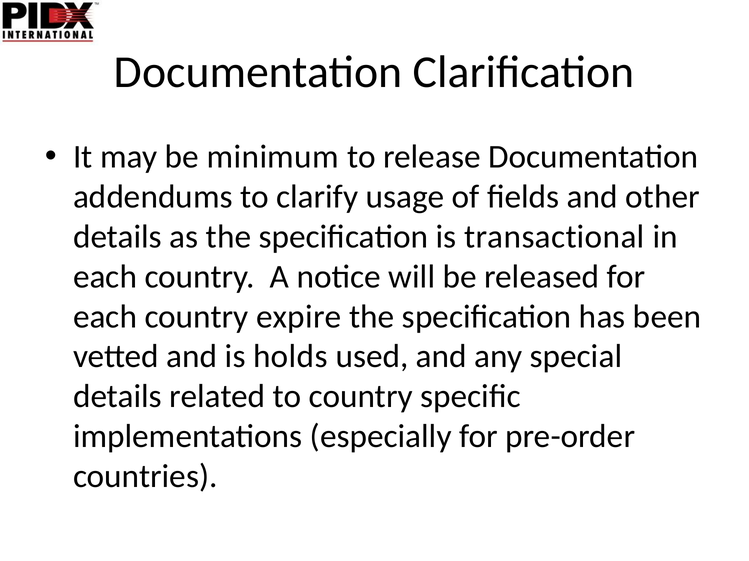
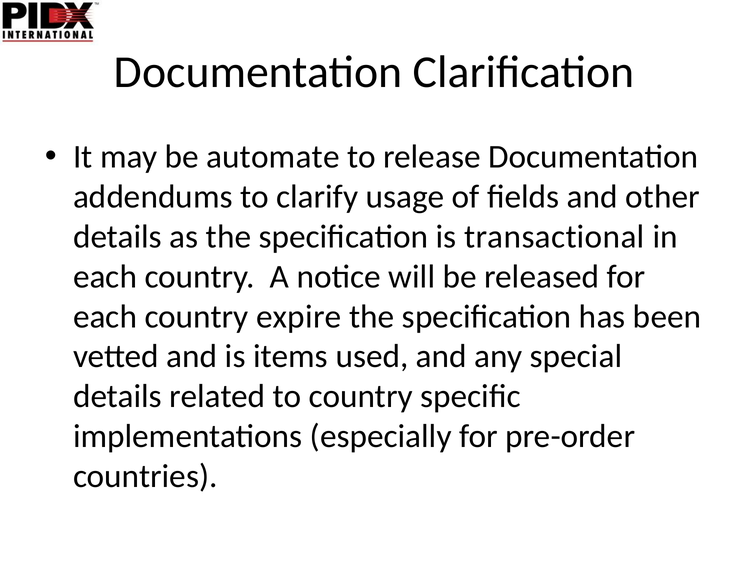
minimum: minimum -> automate (273, 157)
holds: holds -> items (291, 357)
